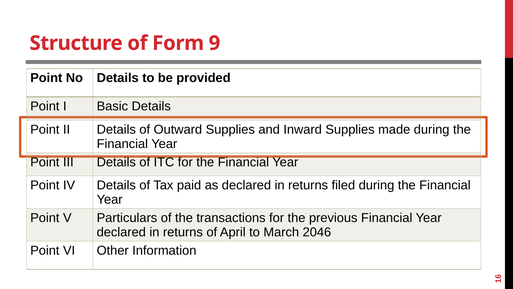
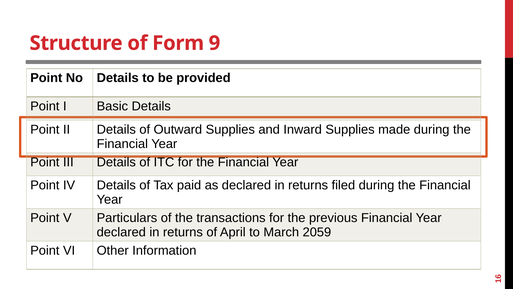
2046: 2046 -> 2059 (317, 232)
